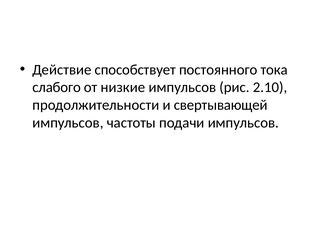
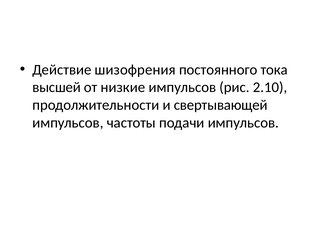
способствует: способствует -> шизофрения (135, 70)
слабого: слабого -> высшей (57, 87)
